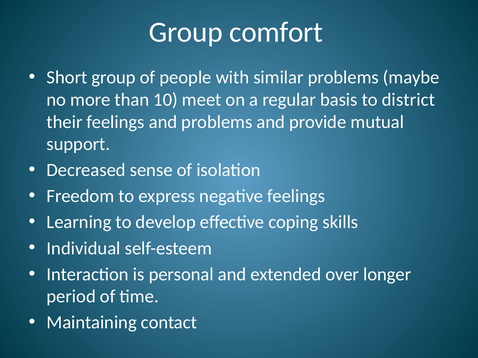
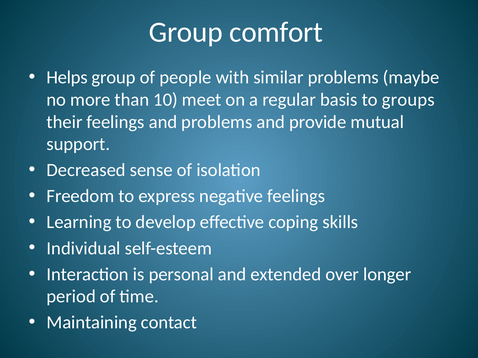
Short: Short -> Helps (67, 77)
district: district -> groups (408, 100)
